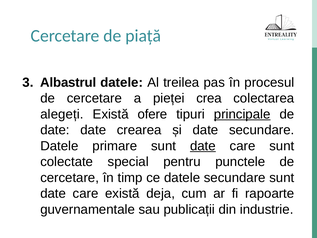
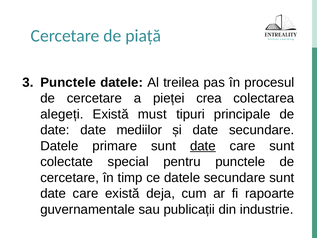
Albastrul: Albastrul -> Punctele (68, 82)
ofere: ofere -> must (152, 114)
principale underline: present -> none (242, 114)
crearea: crearea -> mediilor (139, 130)
